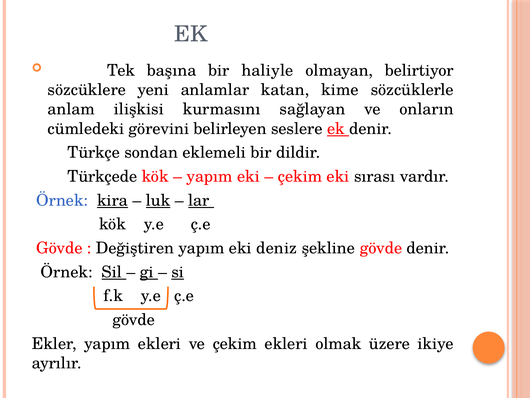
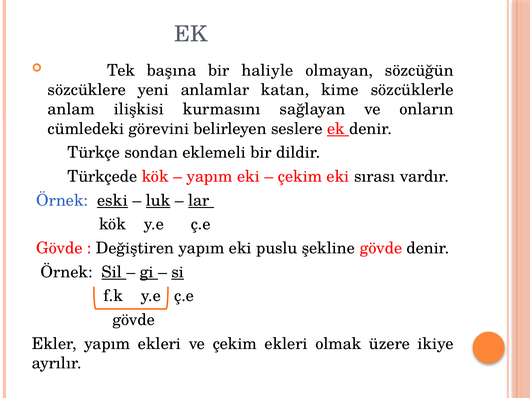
belirtiyor: belirtiyor -> sözcüğün (419, 70)
kira: kira -> eski (112, 200)
deniz: deniz -> puslu (277, 248)
